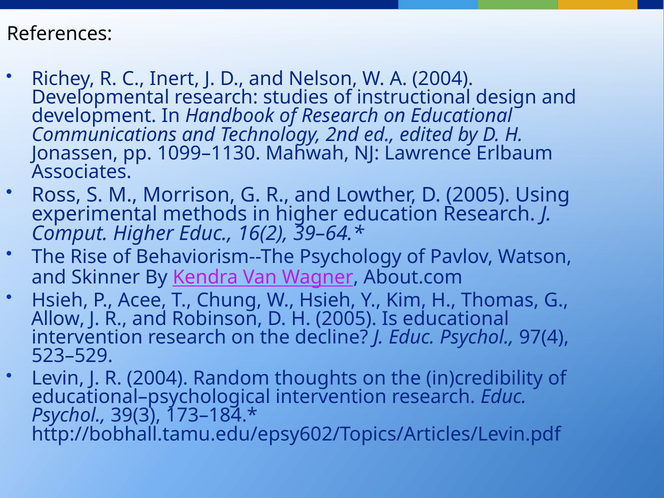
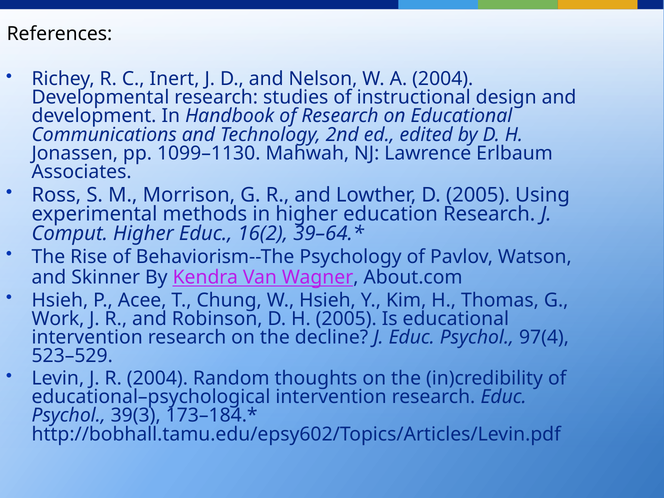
Allow: Allow -> Work (58, 319)
